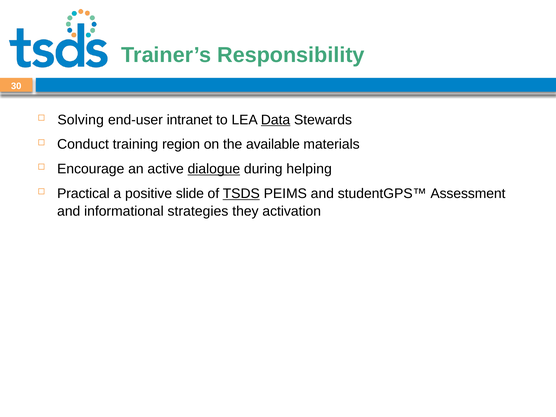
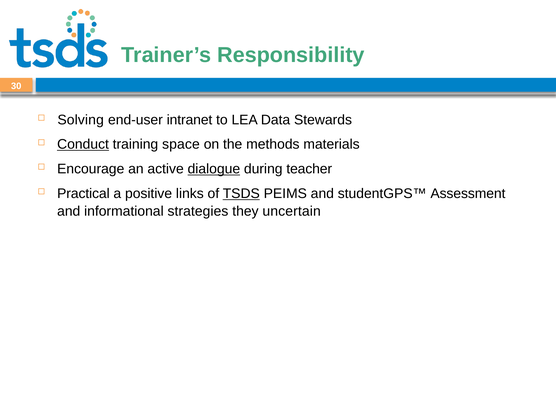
Data underline: present -> none (276, 120)
Conduct underline: none -> present (83, 144)
region: region -> space (181, 144)
available: available -> methods (273, 144)
helping: helping -> teacher (309, 169)
slide: slide -> links (190, 194)
activation: activation -> uncertain (292, 211)
